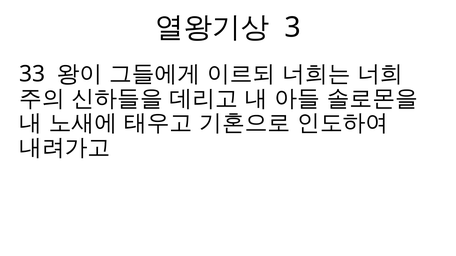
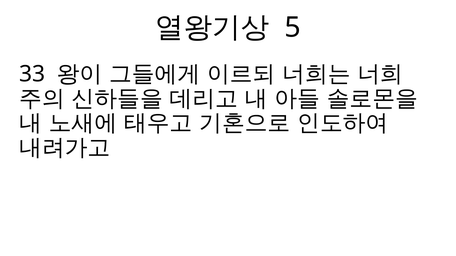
3: 3 -> 5 (293, 27)
